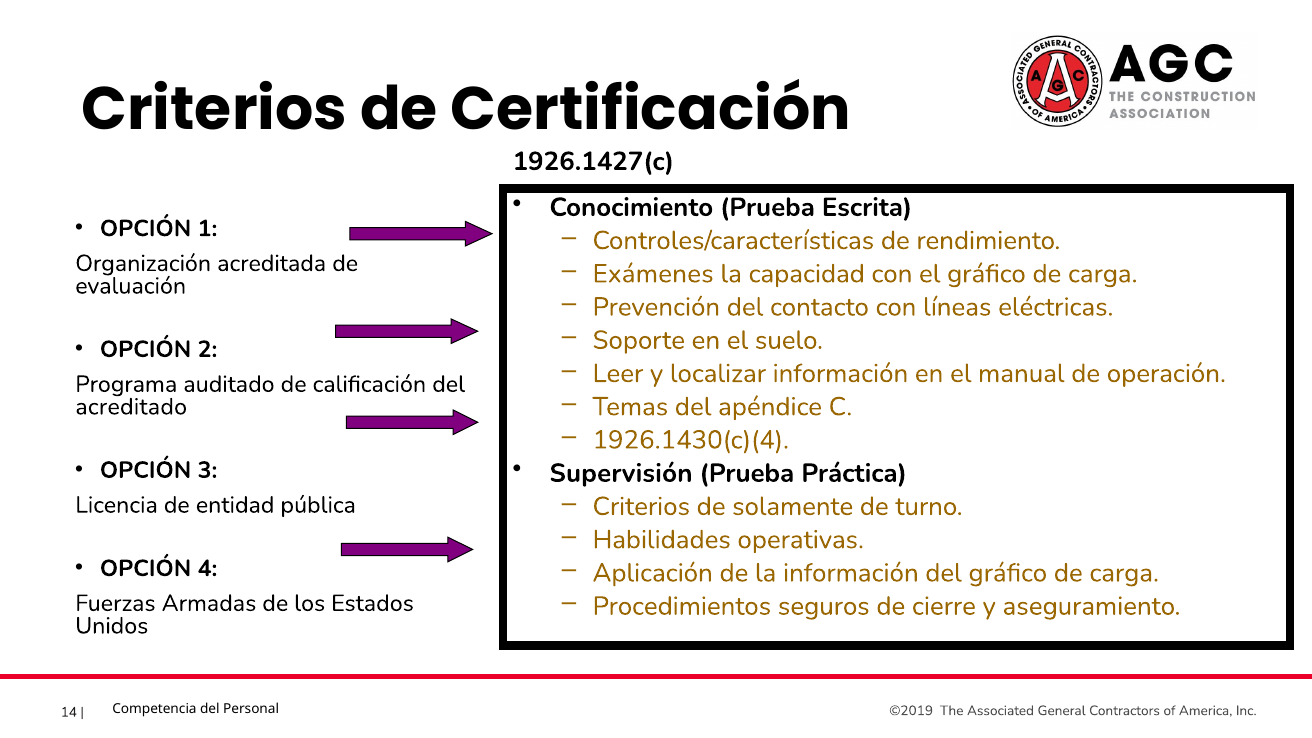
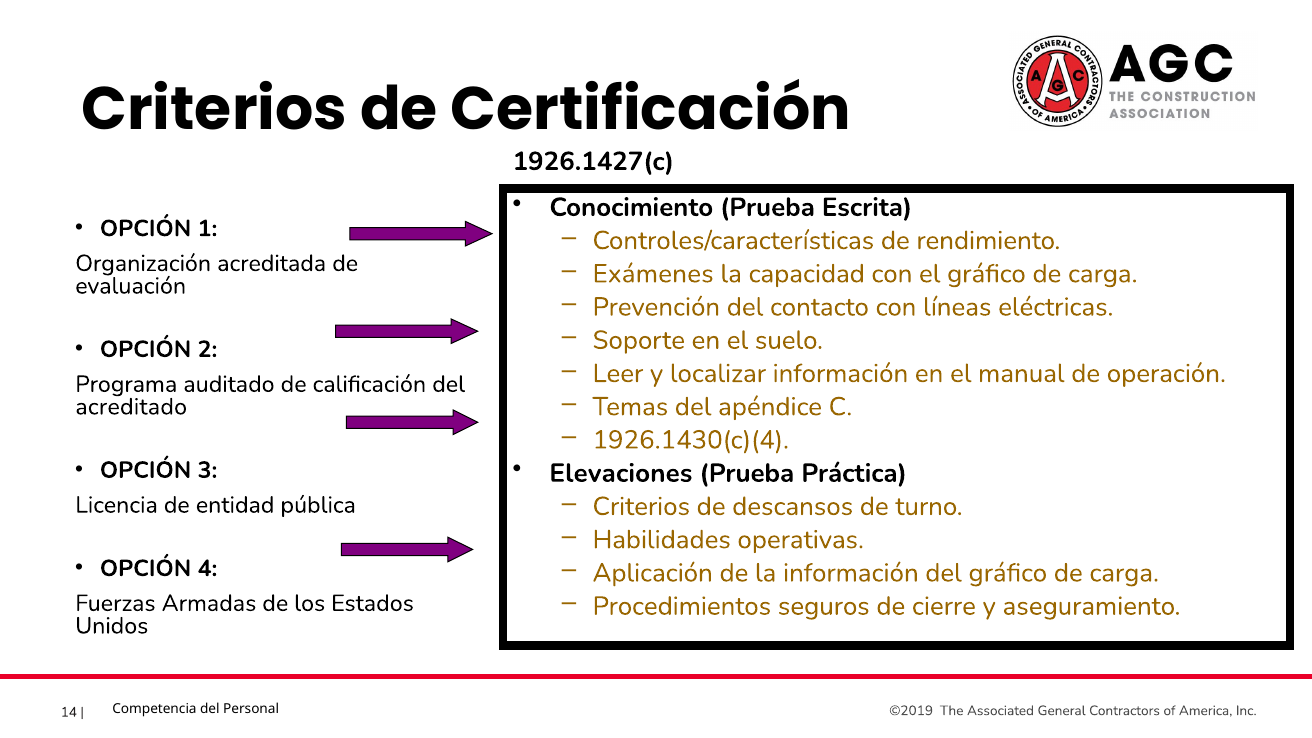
Supervisión: Supervisión -> Elevaciones (621, 473)
solamente: solamente -> descansos (793, 506)
